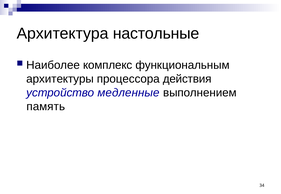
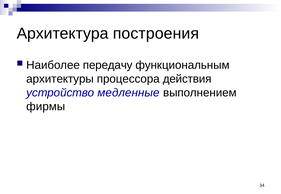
настольные: настольные -> построения (156, 34)
комплекс: комплекс -> передачу (108, 65)
память: память -> фирмы (46, 107)
